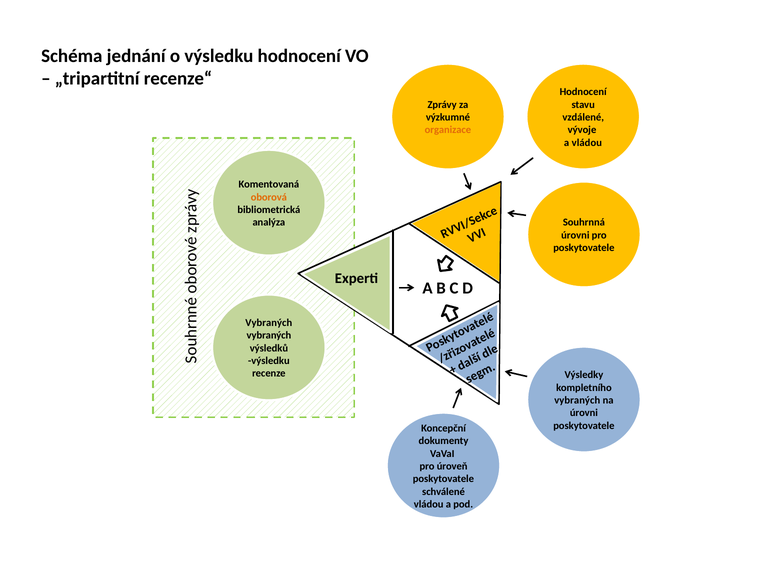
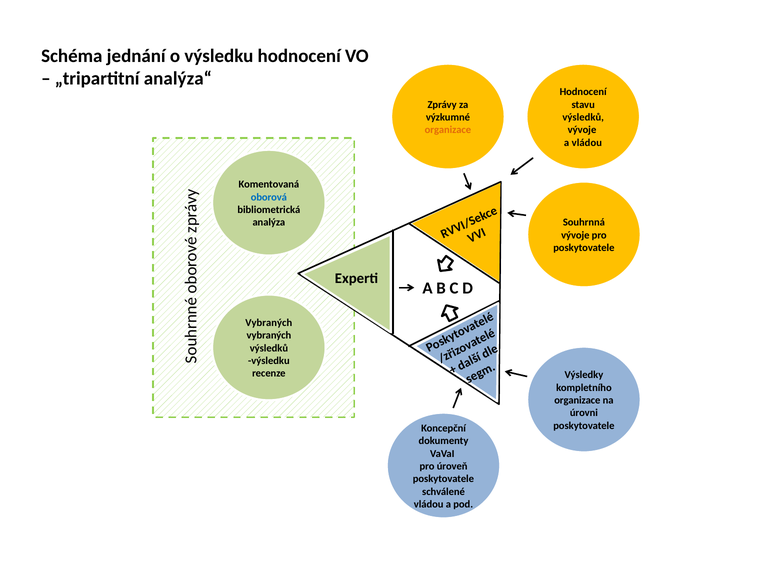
recenze“: recenze“ -> analýza“ (178, 79)
vzdálené: vzdálené -> výsledků (583, 117)
oborová colour: orange -> blue (269, 197)
úrovni: úrovni -> vývoje (575, 235)
vybraných: vybraných -> organizace (577, 400)
